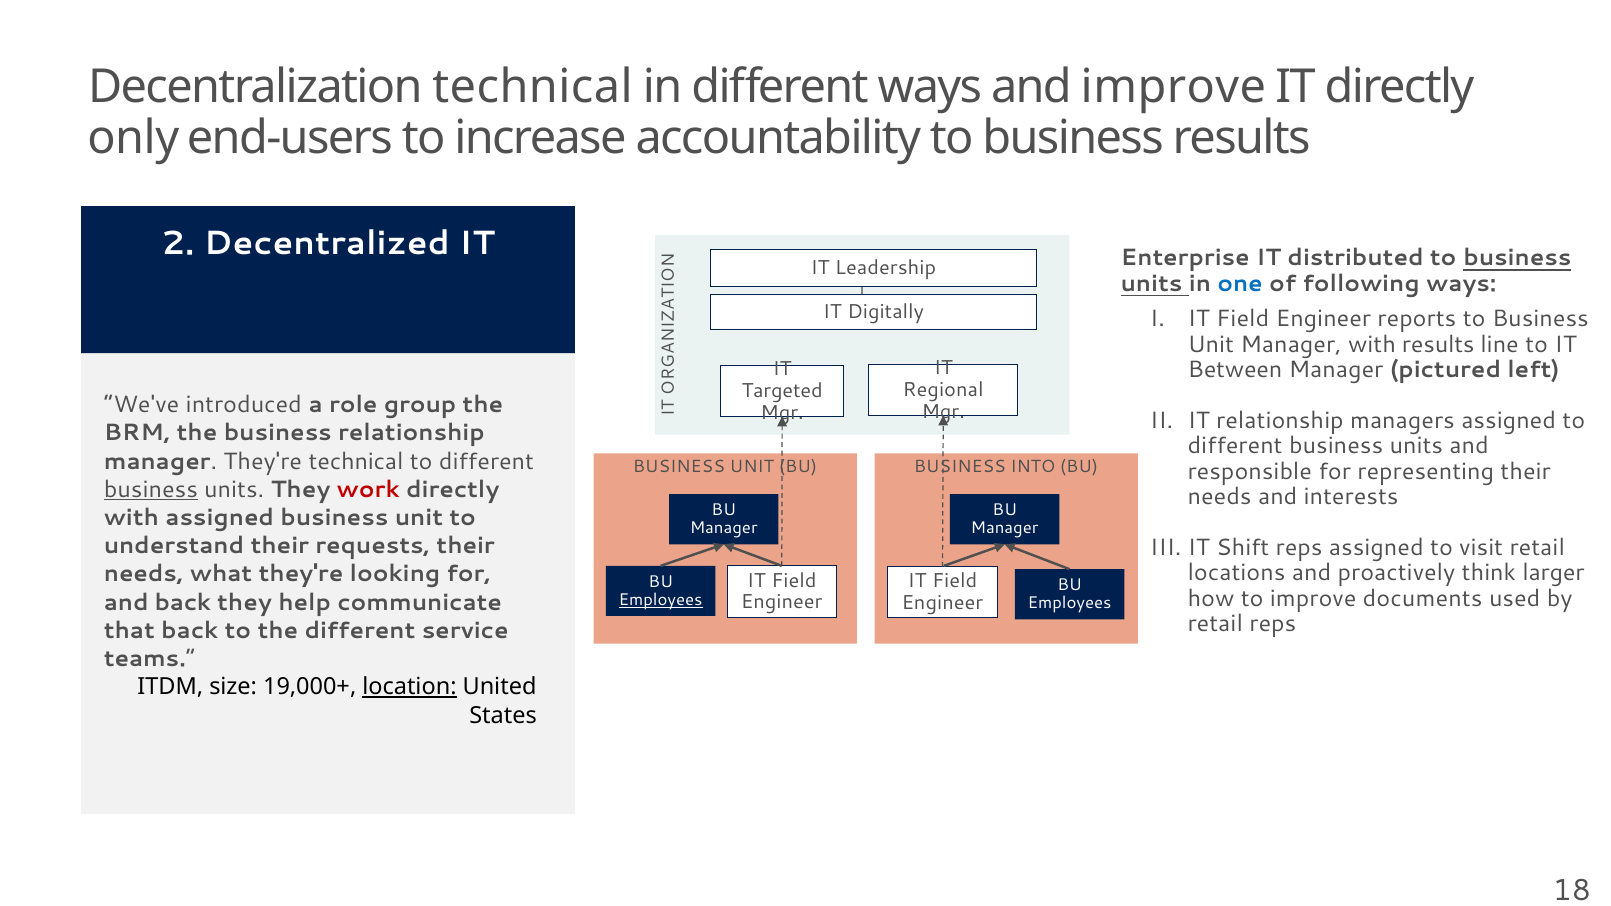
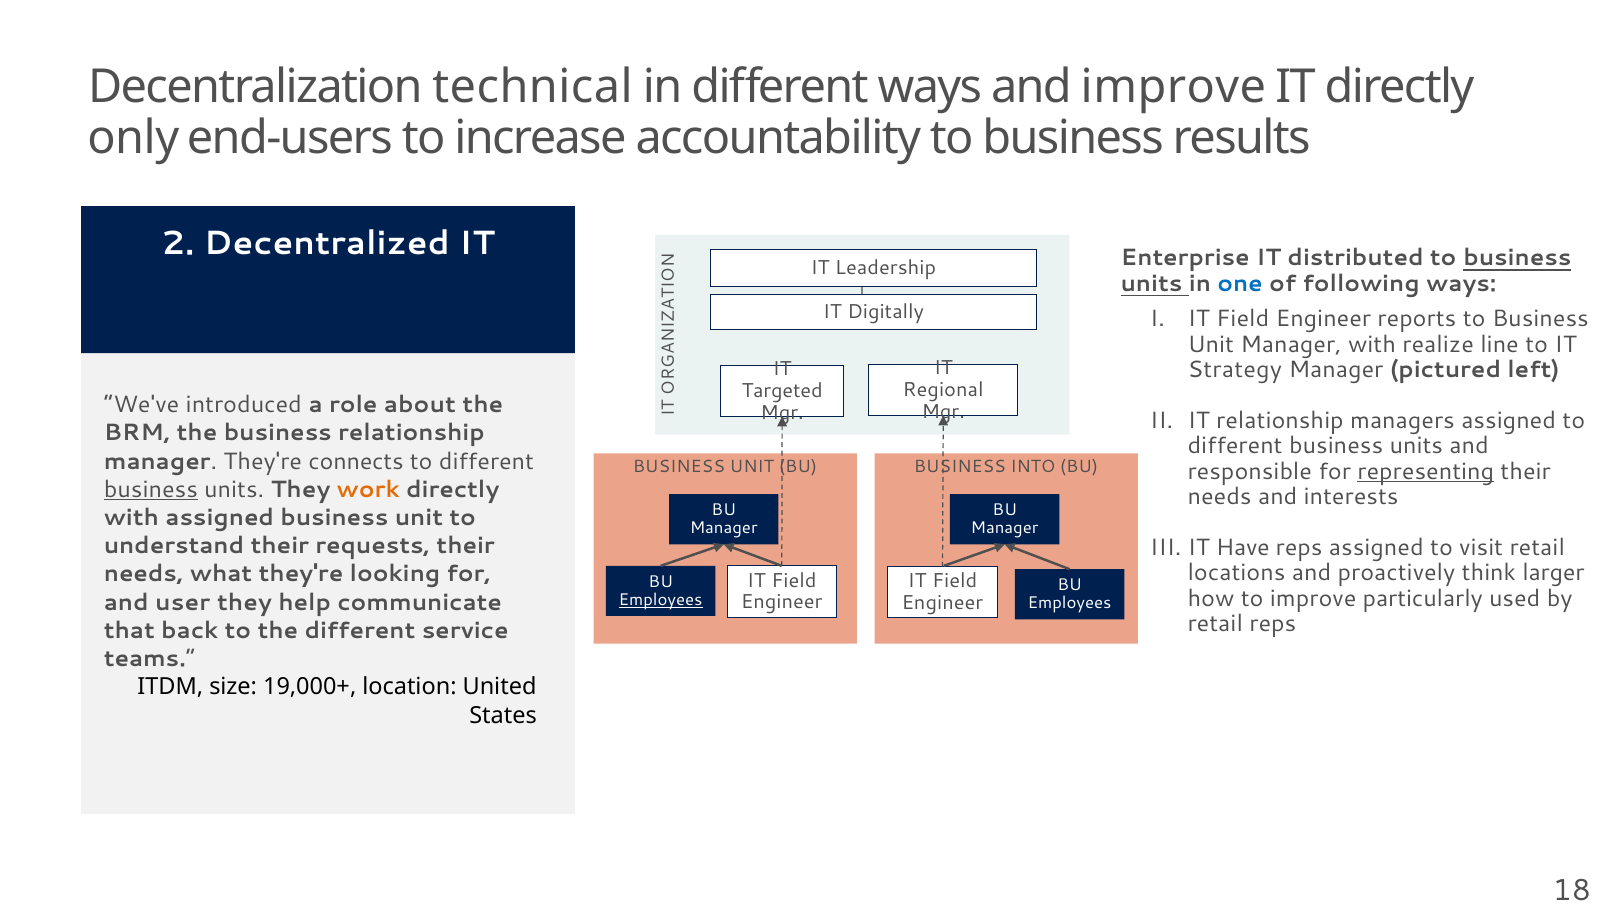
with results: results -> realize (1438, 344)
Between: Between -> Strategy (1235, 370)
group: group -> about (420, 405)
They're technical: technical -> connects (356, 461)
representing underline: none -> present (1426, 471)
work colour: red -> orange (368, 490)
Shift: Shift -> Have (1243, 548)
documents: documents -> particularly (1423, 598)
and back: back -> user (183, 602)
location underline: present -> none (409, 687)
